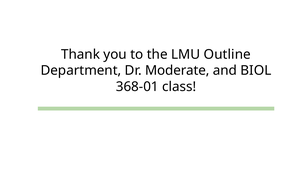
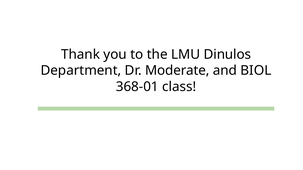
Outline: Outline -> Dinulos (227, 55)
